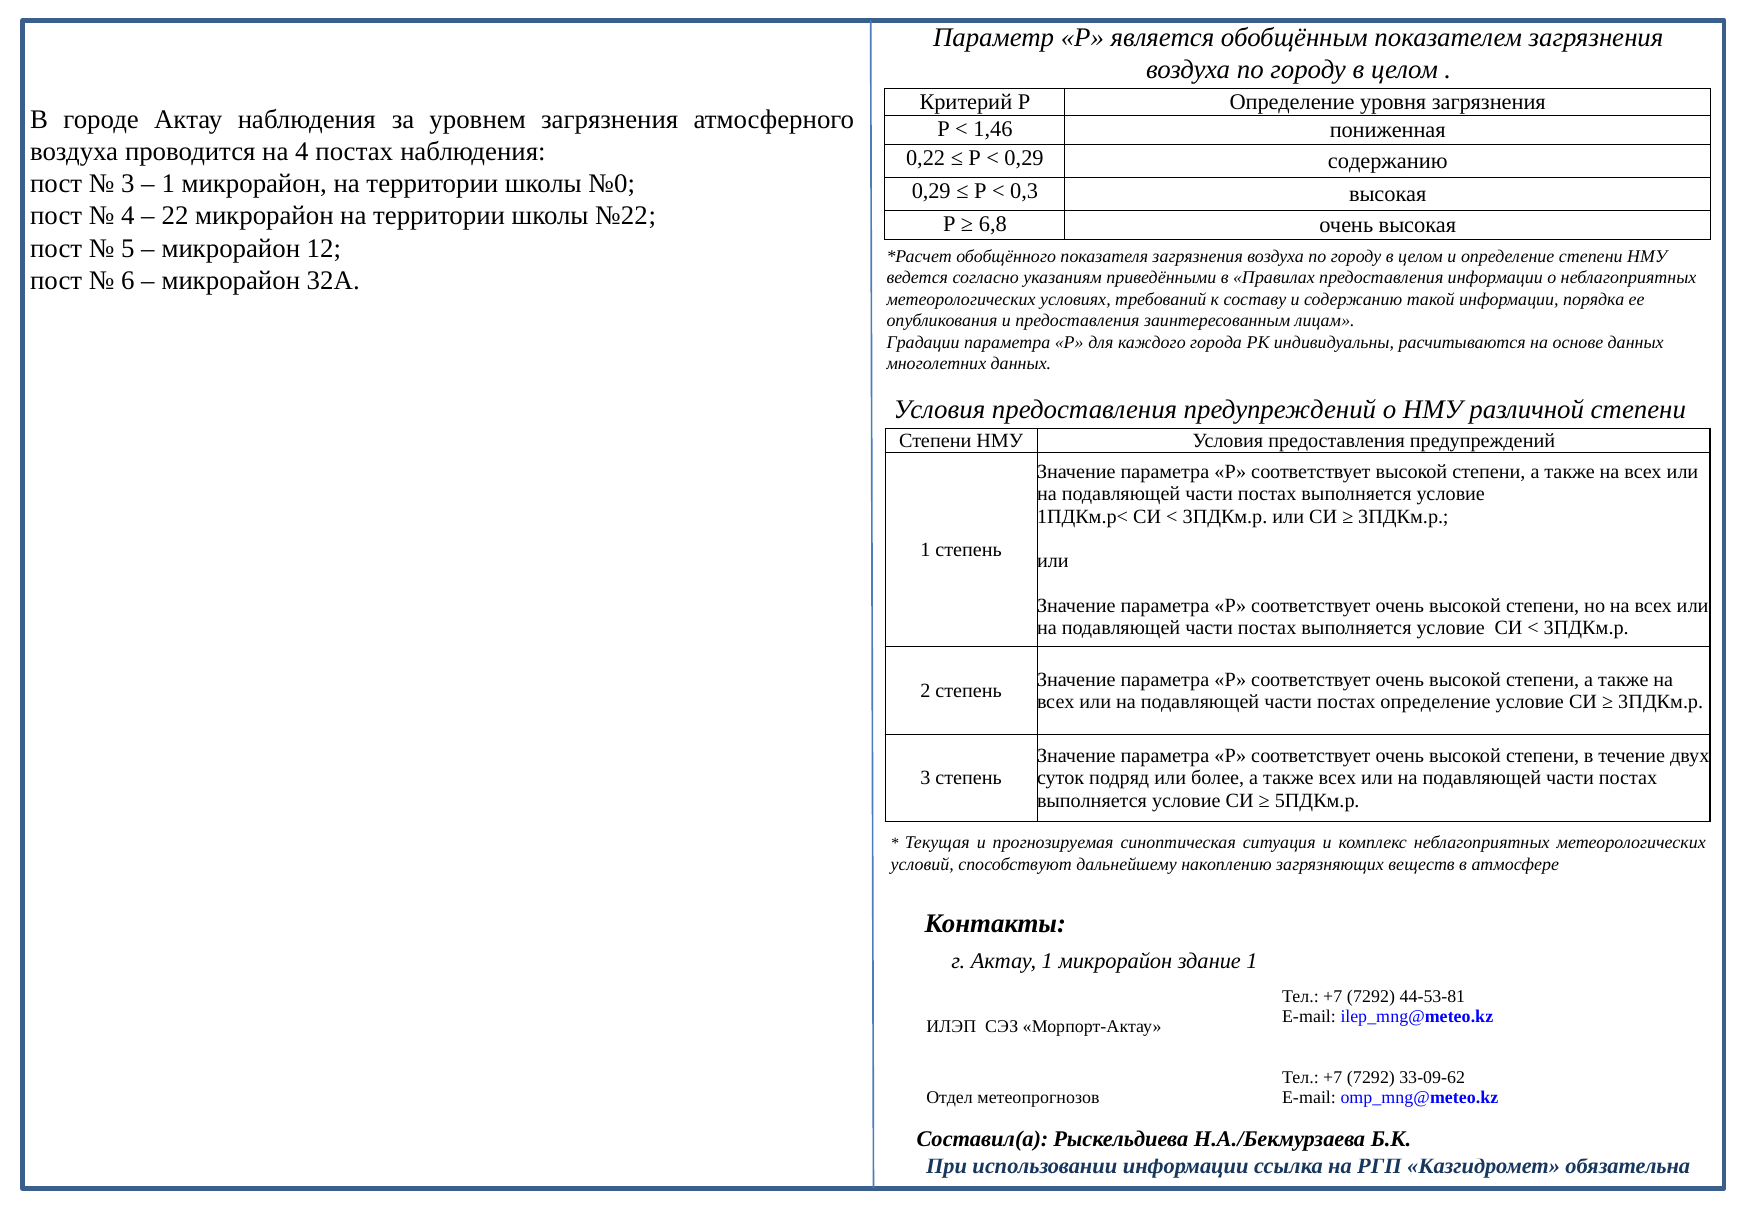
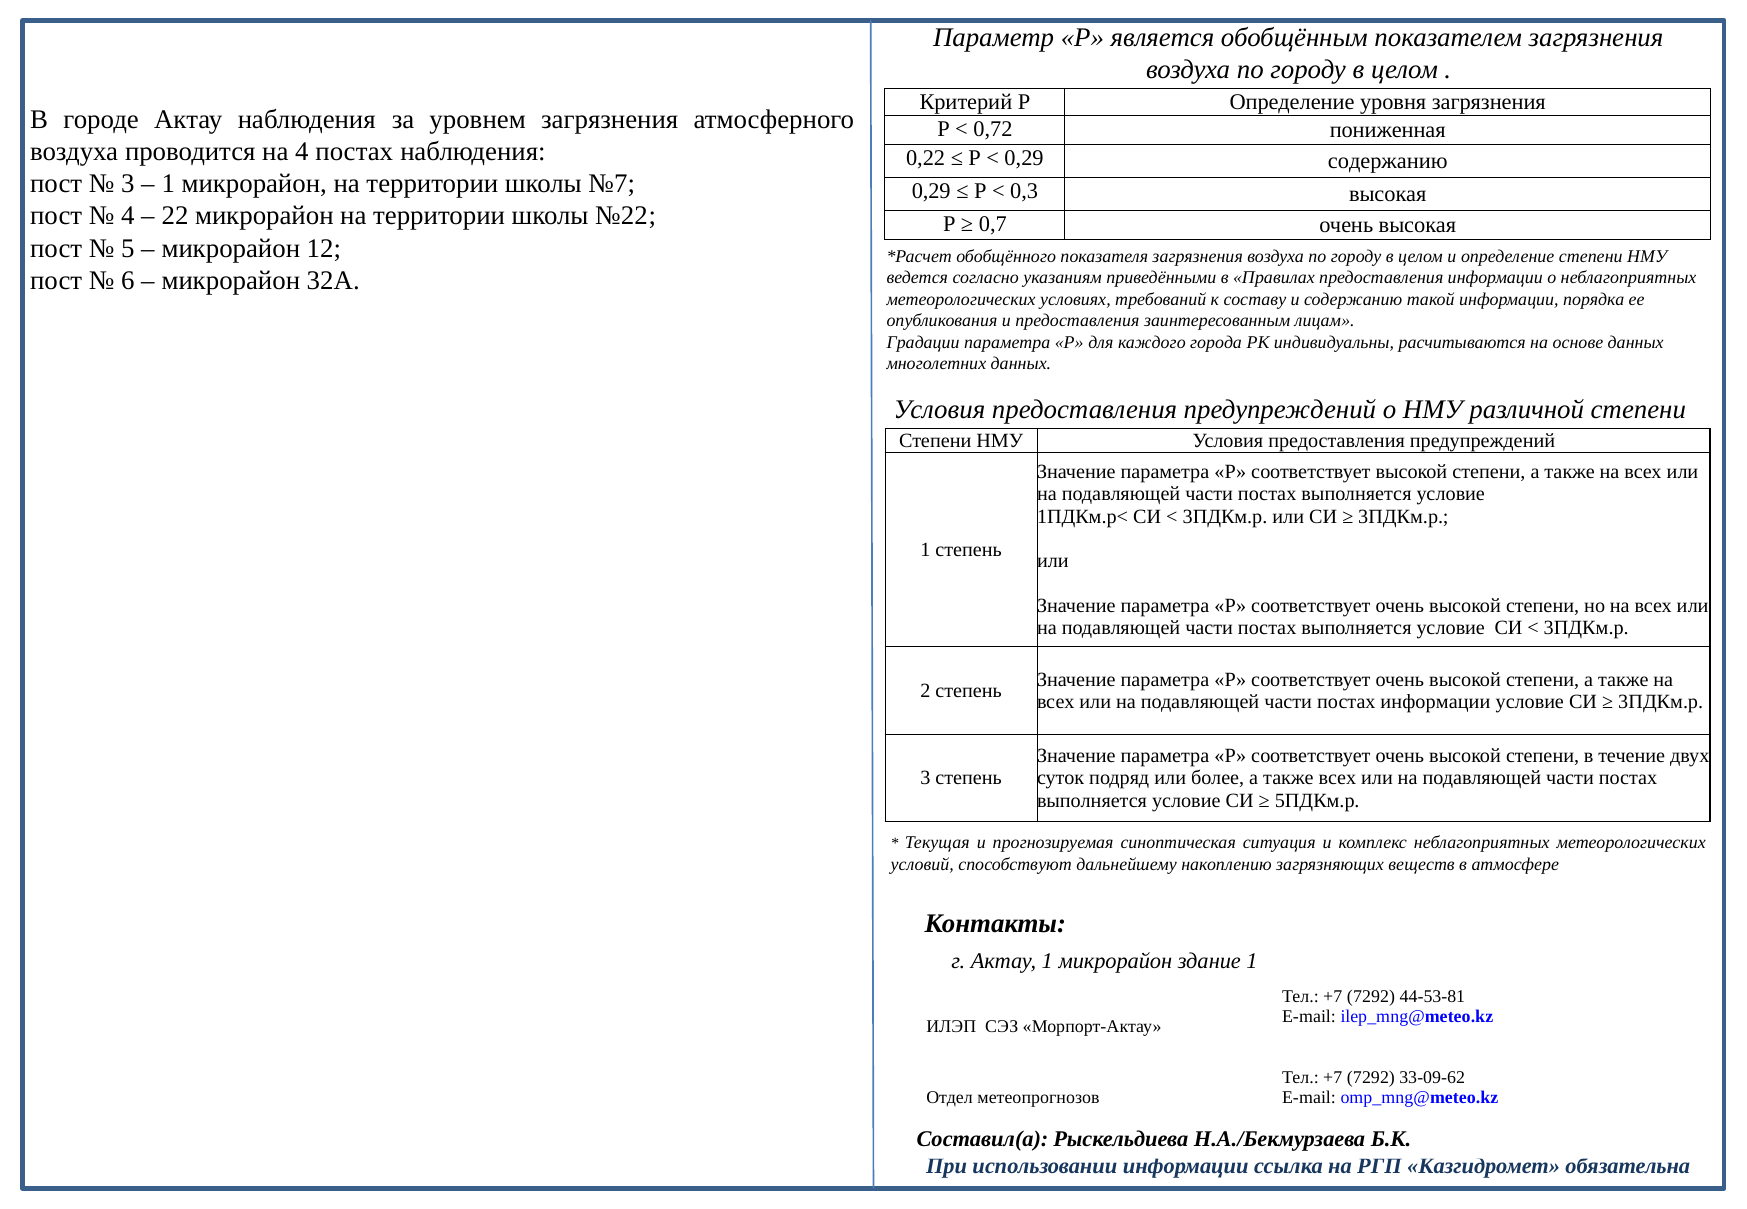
1,46: 1,46 -> 0,72 (993, 130)
№0: №0 -> №7 (612, 184)
6,8: 6,8 -> 0,7 (993, 225)
постах определение: определение -> информации (1435, 702)
